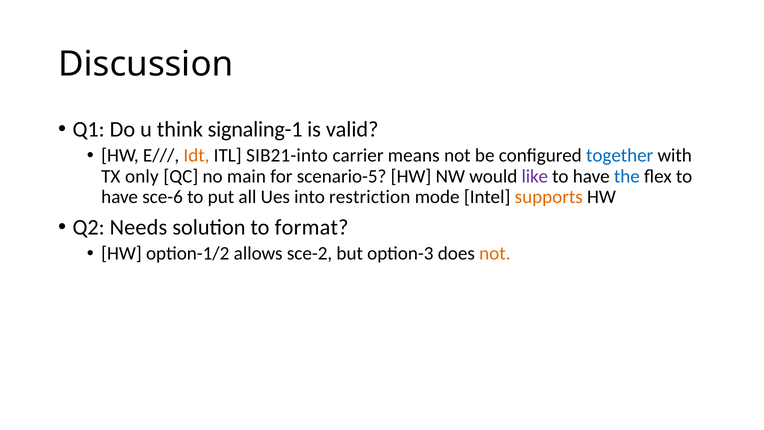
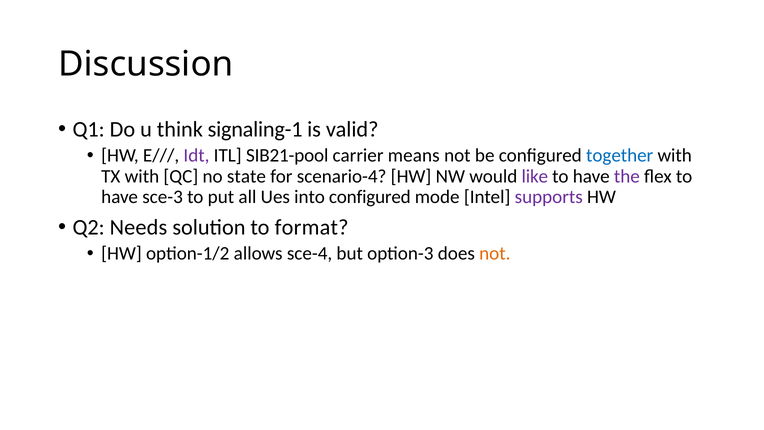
Idt colour: orange -> purple (196, 156)
SIB21-into: SIB21-into -> SIB21-pool (287, 156)
TX only: only -> with (142, 176)
main: main -> state (246, 176)
scenario-5: scenario-5 -> scenario-4 (342, 176)
the colour: blue -> purple (627, 176)
sce-6: sce-6 -> sce-3 (163, 197)
into restriction: restriction -> configured (370, 197)
supports colour: orange -> purple (549, 197)
sce-2: sce-2 -> sce-4 (310, 253)
